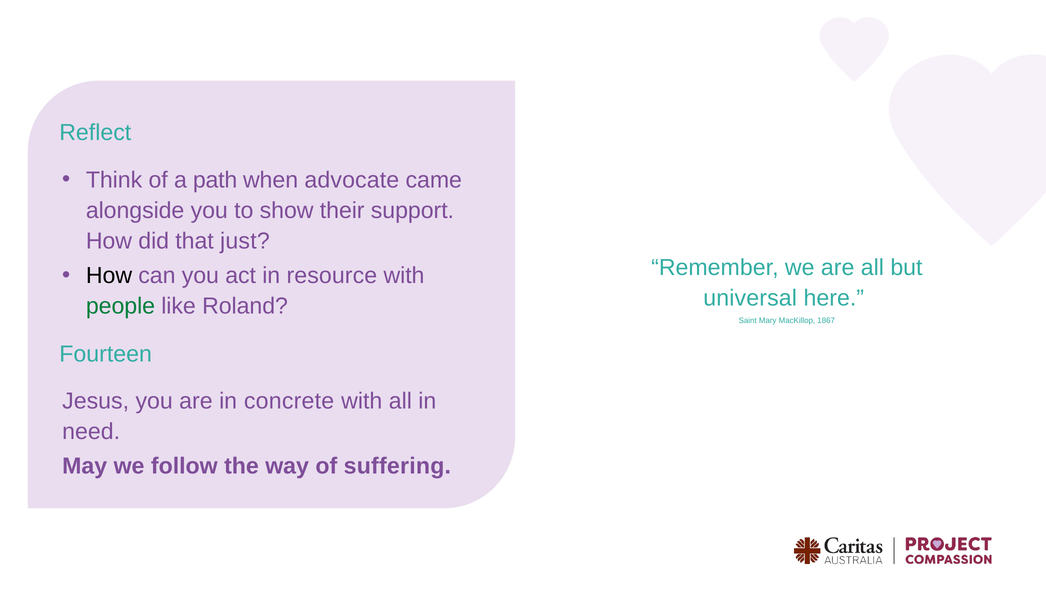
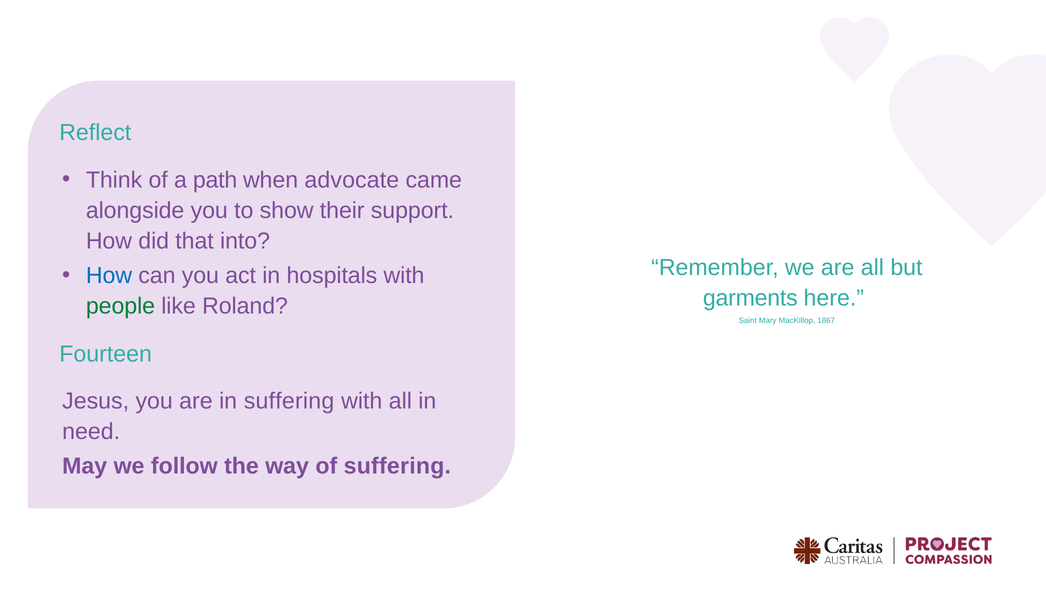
just: just -> into (245, 241)
How colour: black -> blue (109, 275)
resource: resource -> hospitals (332, 275)
universal: universal -> garments (750, 298)
in concrete: concrete -> suffering (289, 401)
